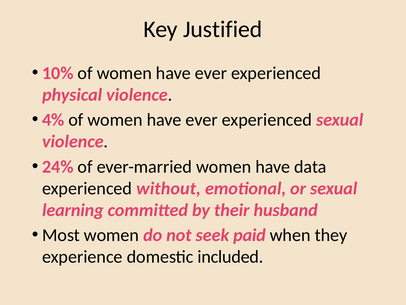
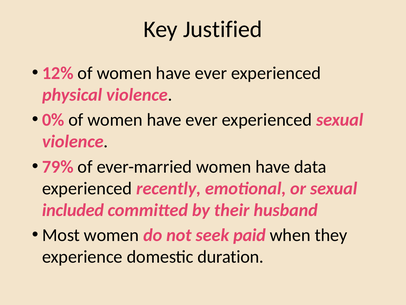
10%: 10% -> 12% (58, 73)
4%: 4% -> 0% (53, 120)
24%: 24% -> 79% (58, 166)
without: without -> recently (169, 188)
learning: learning -> included (73, 210)
included: included -> duration (231, 257)
